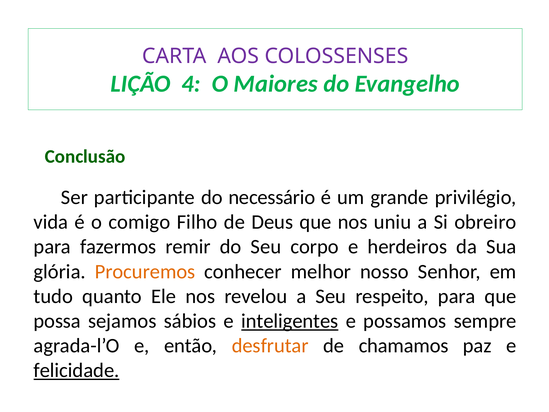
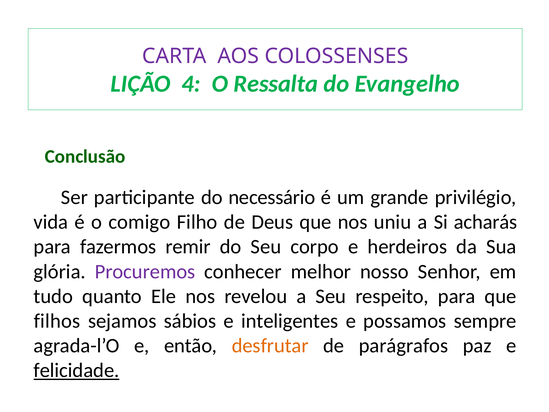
Maiores: Maiores -> Ressalta (276, 84)
obreiro: obreiro -> acharás (486, 222)
Procuremos colour: orange -> purple (145, 271)
possa: possa -> filhos (57, 321)
inteligentes underline: present -> none (290, 321)
chamamos: chamamos -> parágrafos (404, 346)
